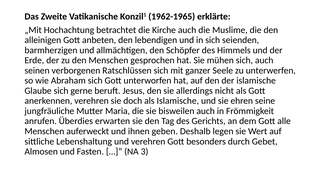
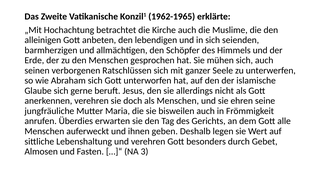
als Islamische: Islamische -> Menschen (178, 101)
